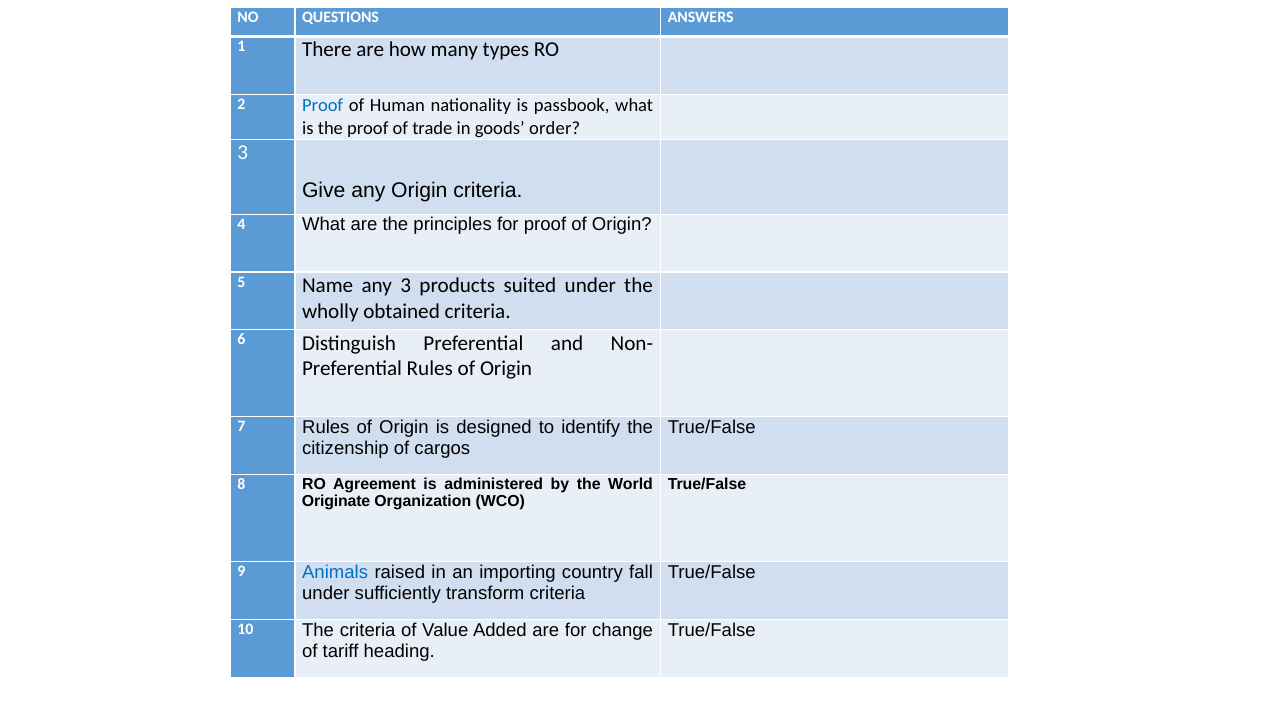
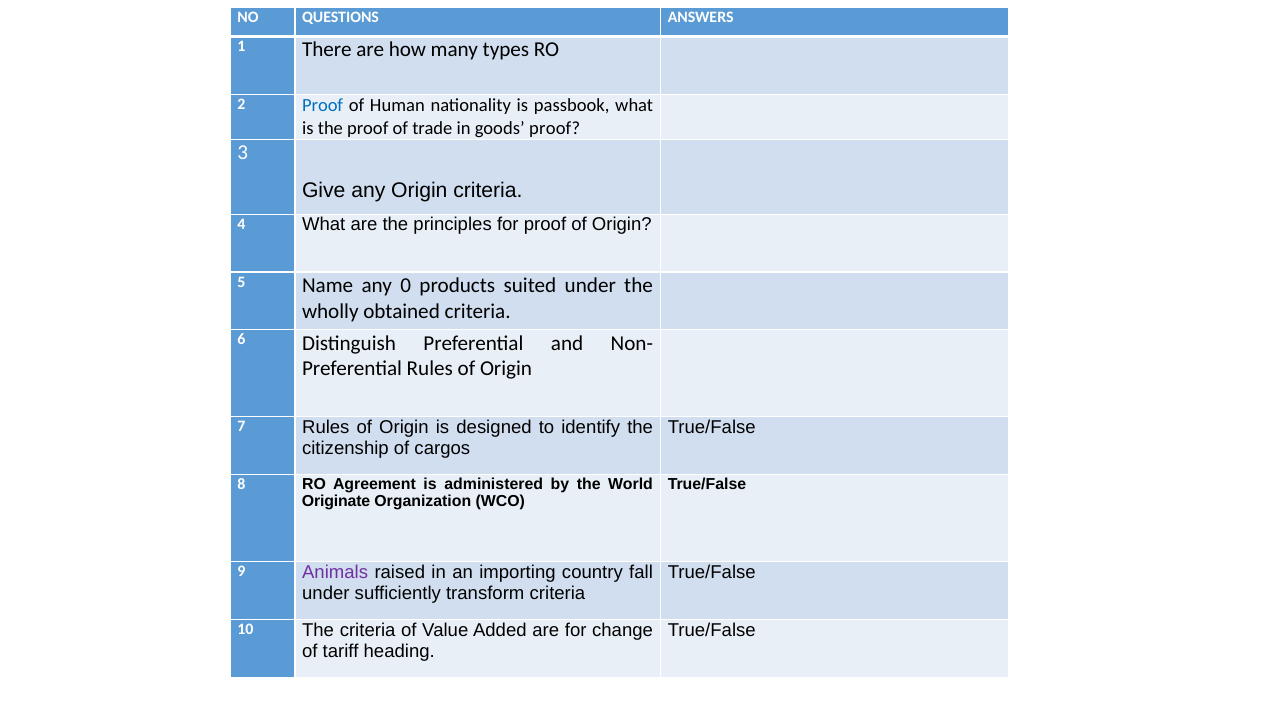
goods order: order -> proof (555, 128)
any 3: 3 -> 0 (406, 285)
Animals colour: blue -> purple (335, 572)
